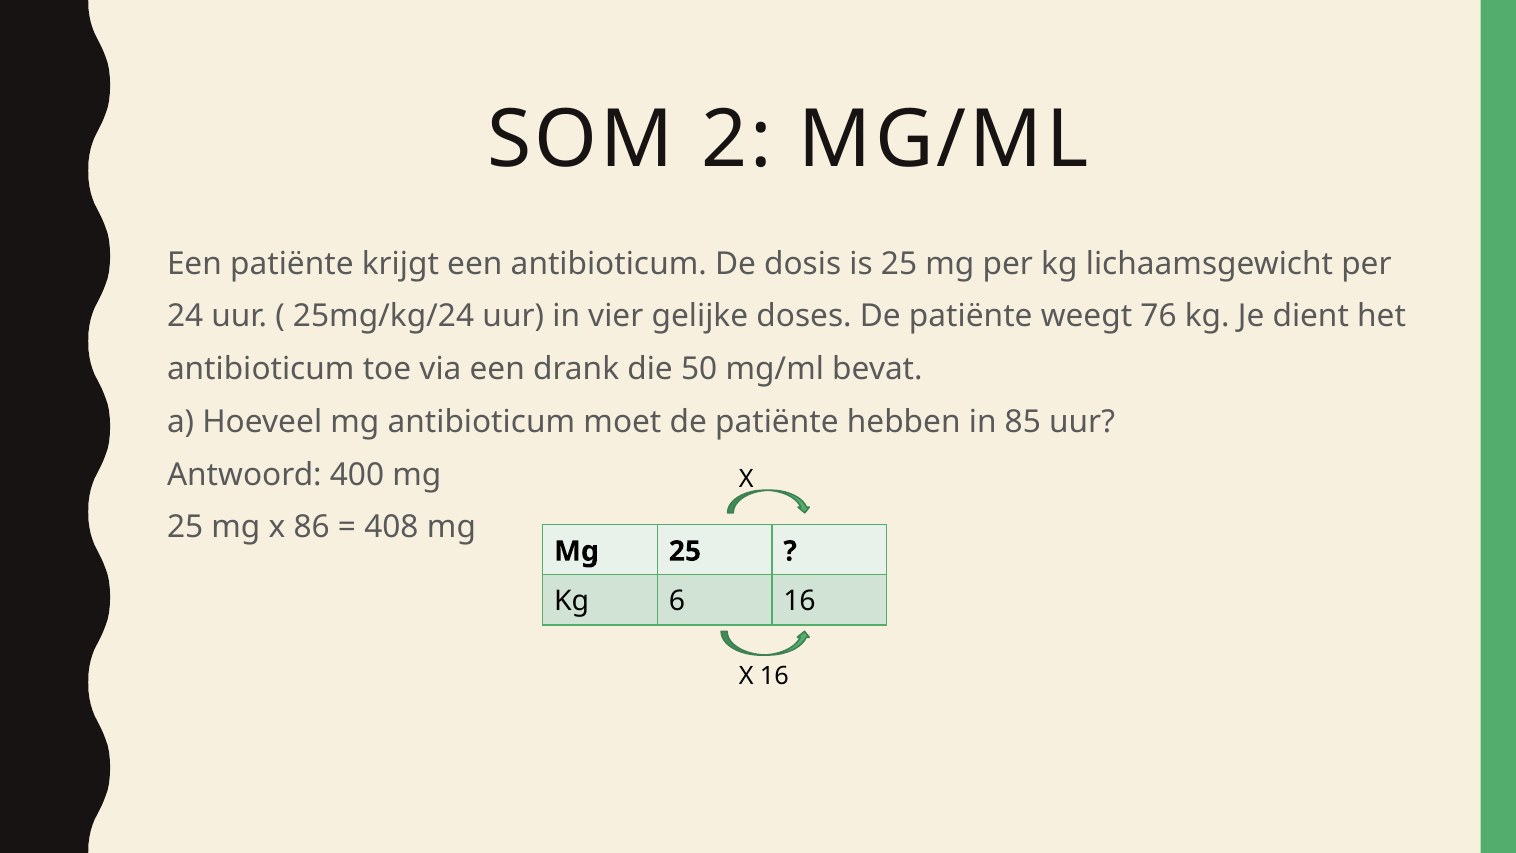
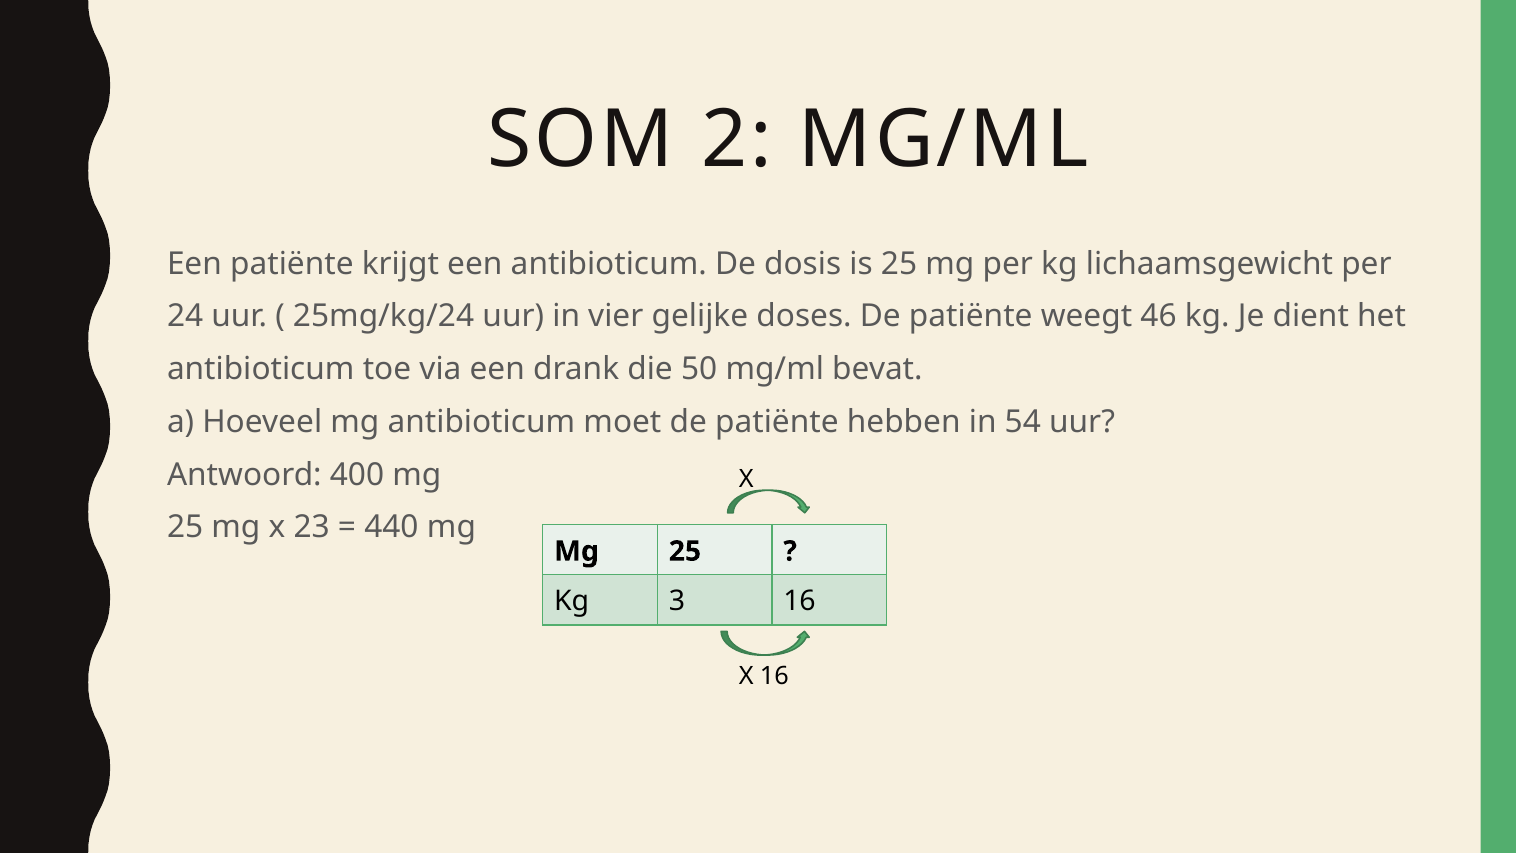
76: 76 -> 46 (1159, 316)
85: 85 -> 54 (1023, 422)
86: 86 -> 23 (312, 527)
408: 408 -> 440 (391, 527)
6: 6 -> 3 (677, 601)
